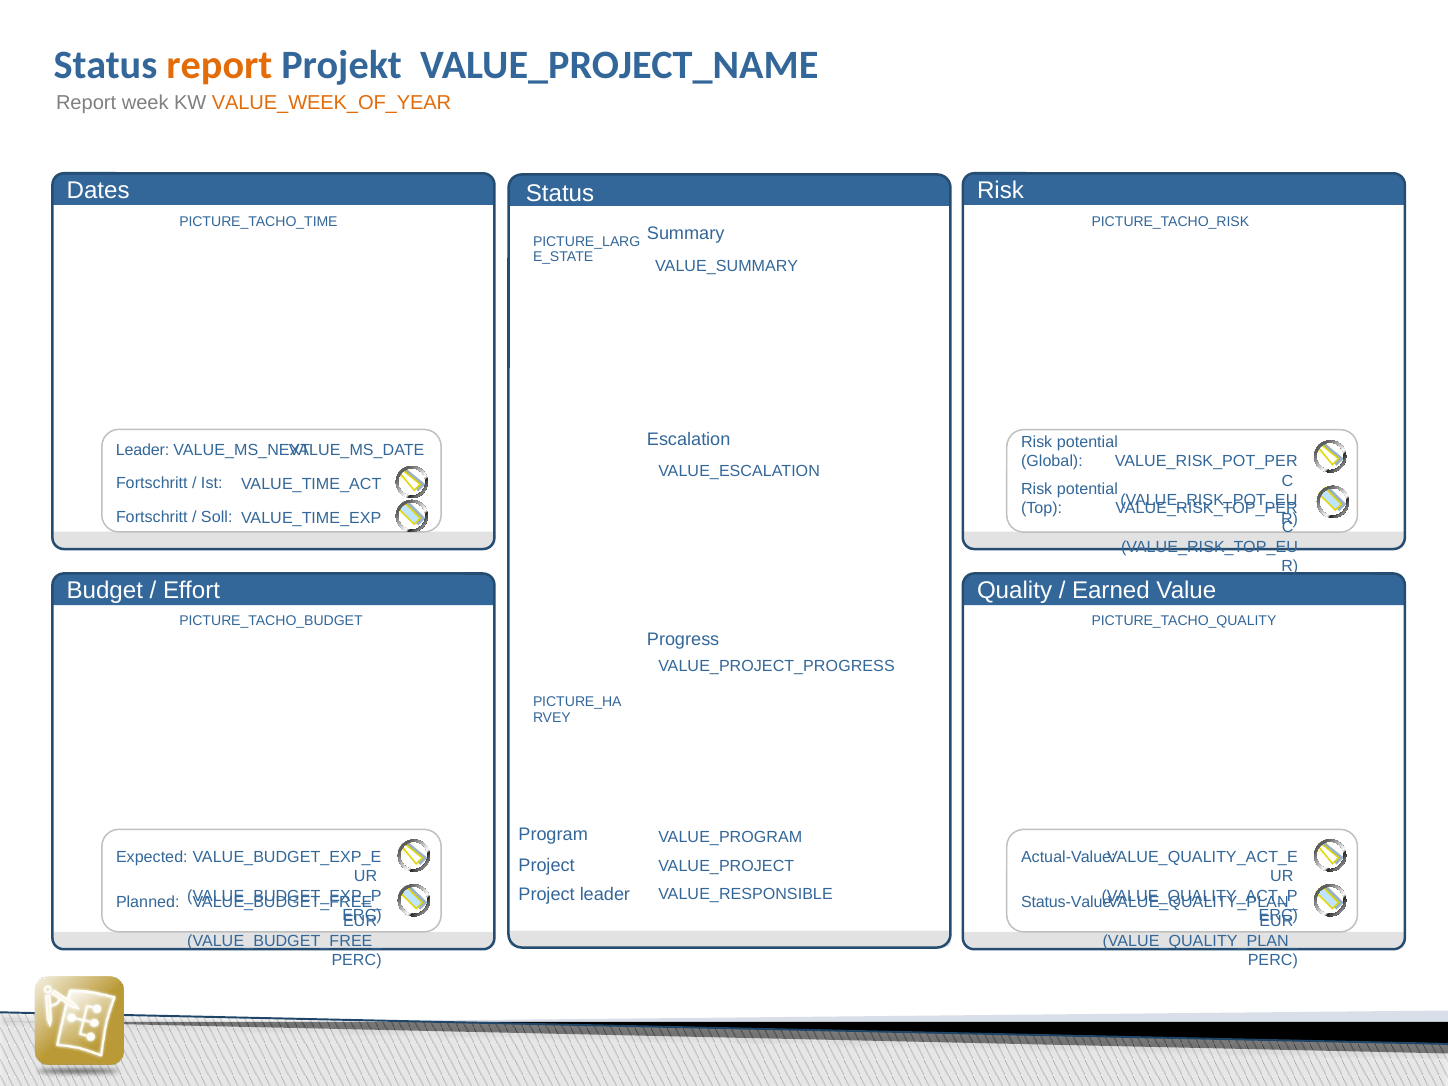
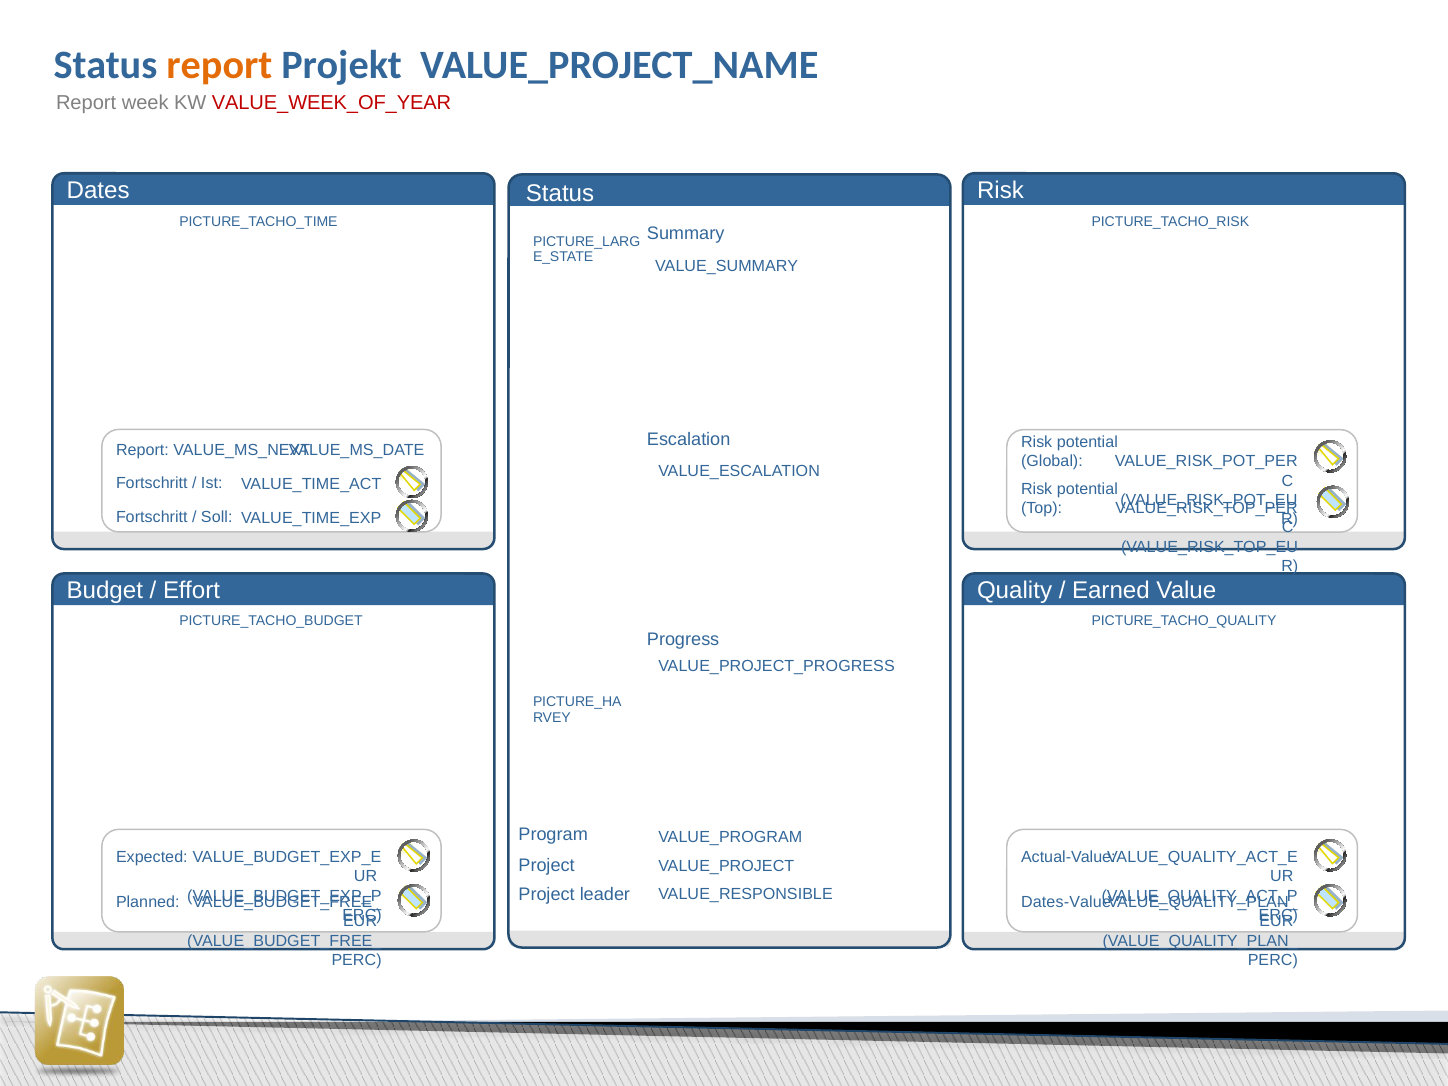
VALUE_WEEK_OF_YEAR colour: orange -> red (332, 103)
Leader: Leader -> Report (142, 450)
Status-Value: Status-Value -> Dates-Value (1066, 902)
